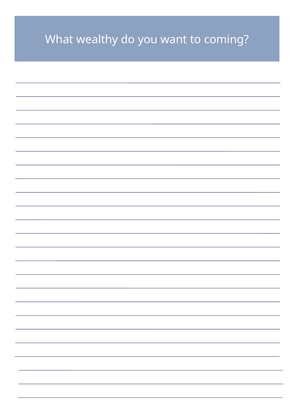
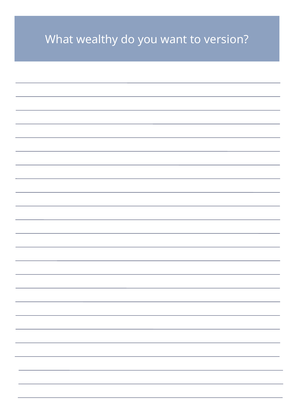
coming: coming -> version (226, 40)
